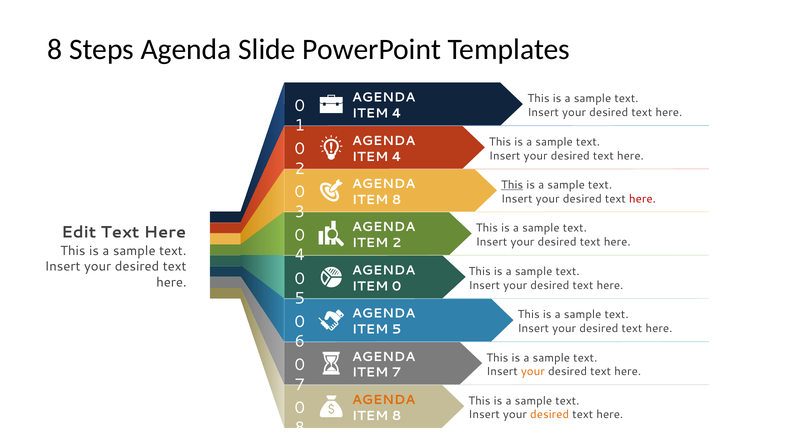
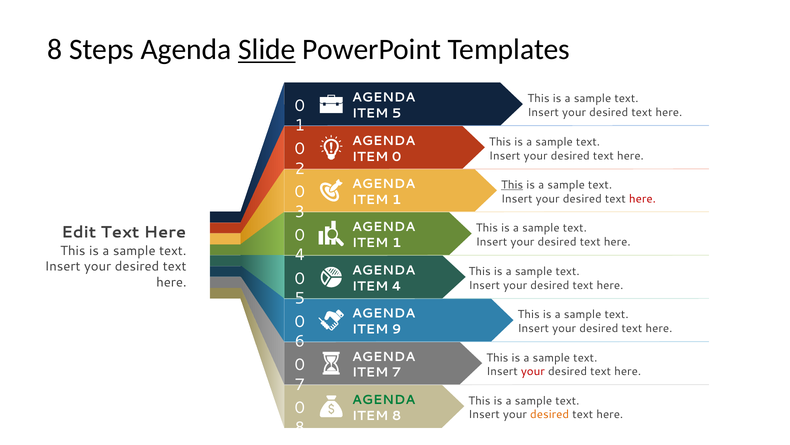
Slide underline: none -> present (267, 49)
4: 4 -> 5 (397, 113)
4: 4 -> 0 (397, 157)
8: 8 -> 1 (397, 199)
2: 2 -> 1 (397, 243)
ITEM 0: 0 -> 4 (397, 286)
ITEM 5: 5 -> 9 (397, 329)
your colour: orange -> red (533, 371)
AGENDA colour: orange -> green (384, 399)
